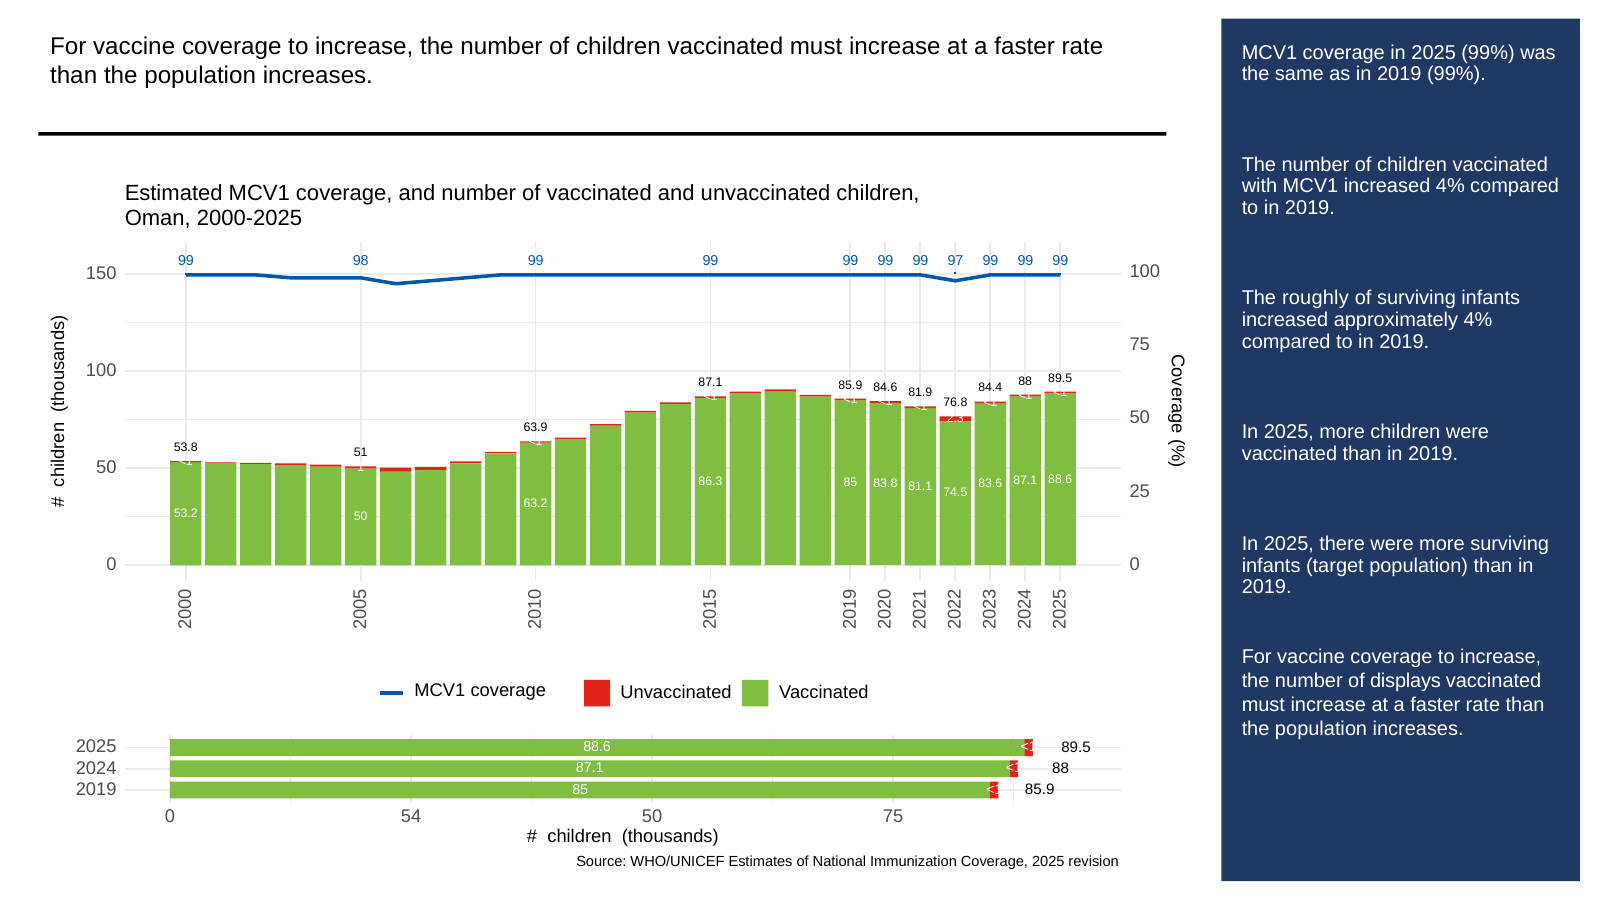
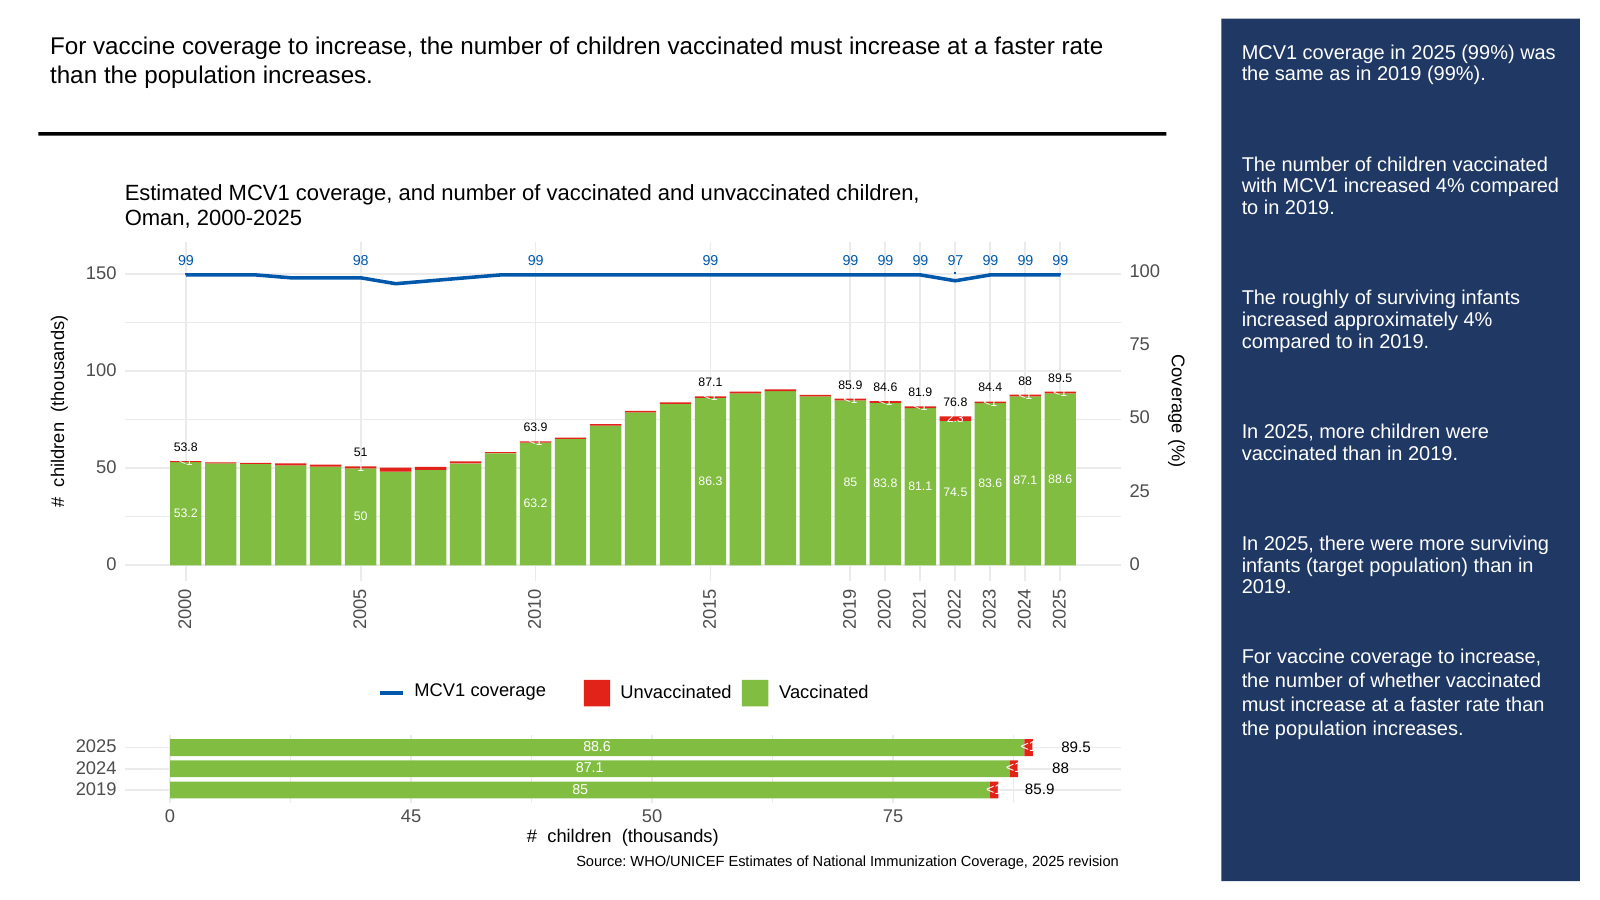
displays: displays -> whether (1405, 681)
54: 54 -> 45 (411, 817)
